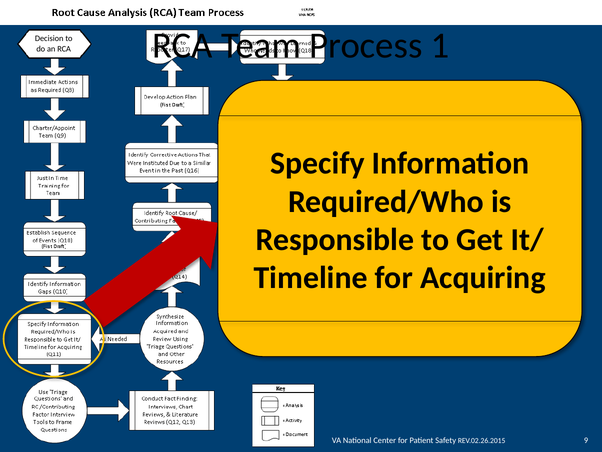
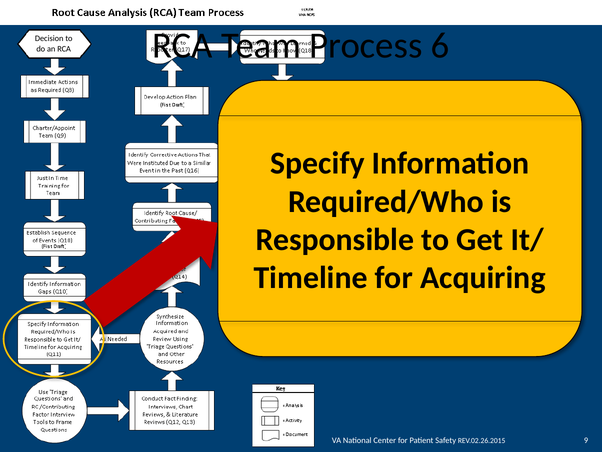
1: 1 -> 6 (440, 46)
